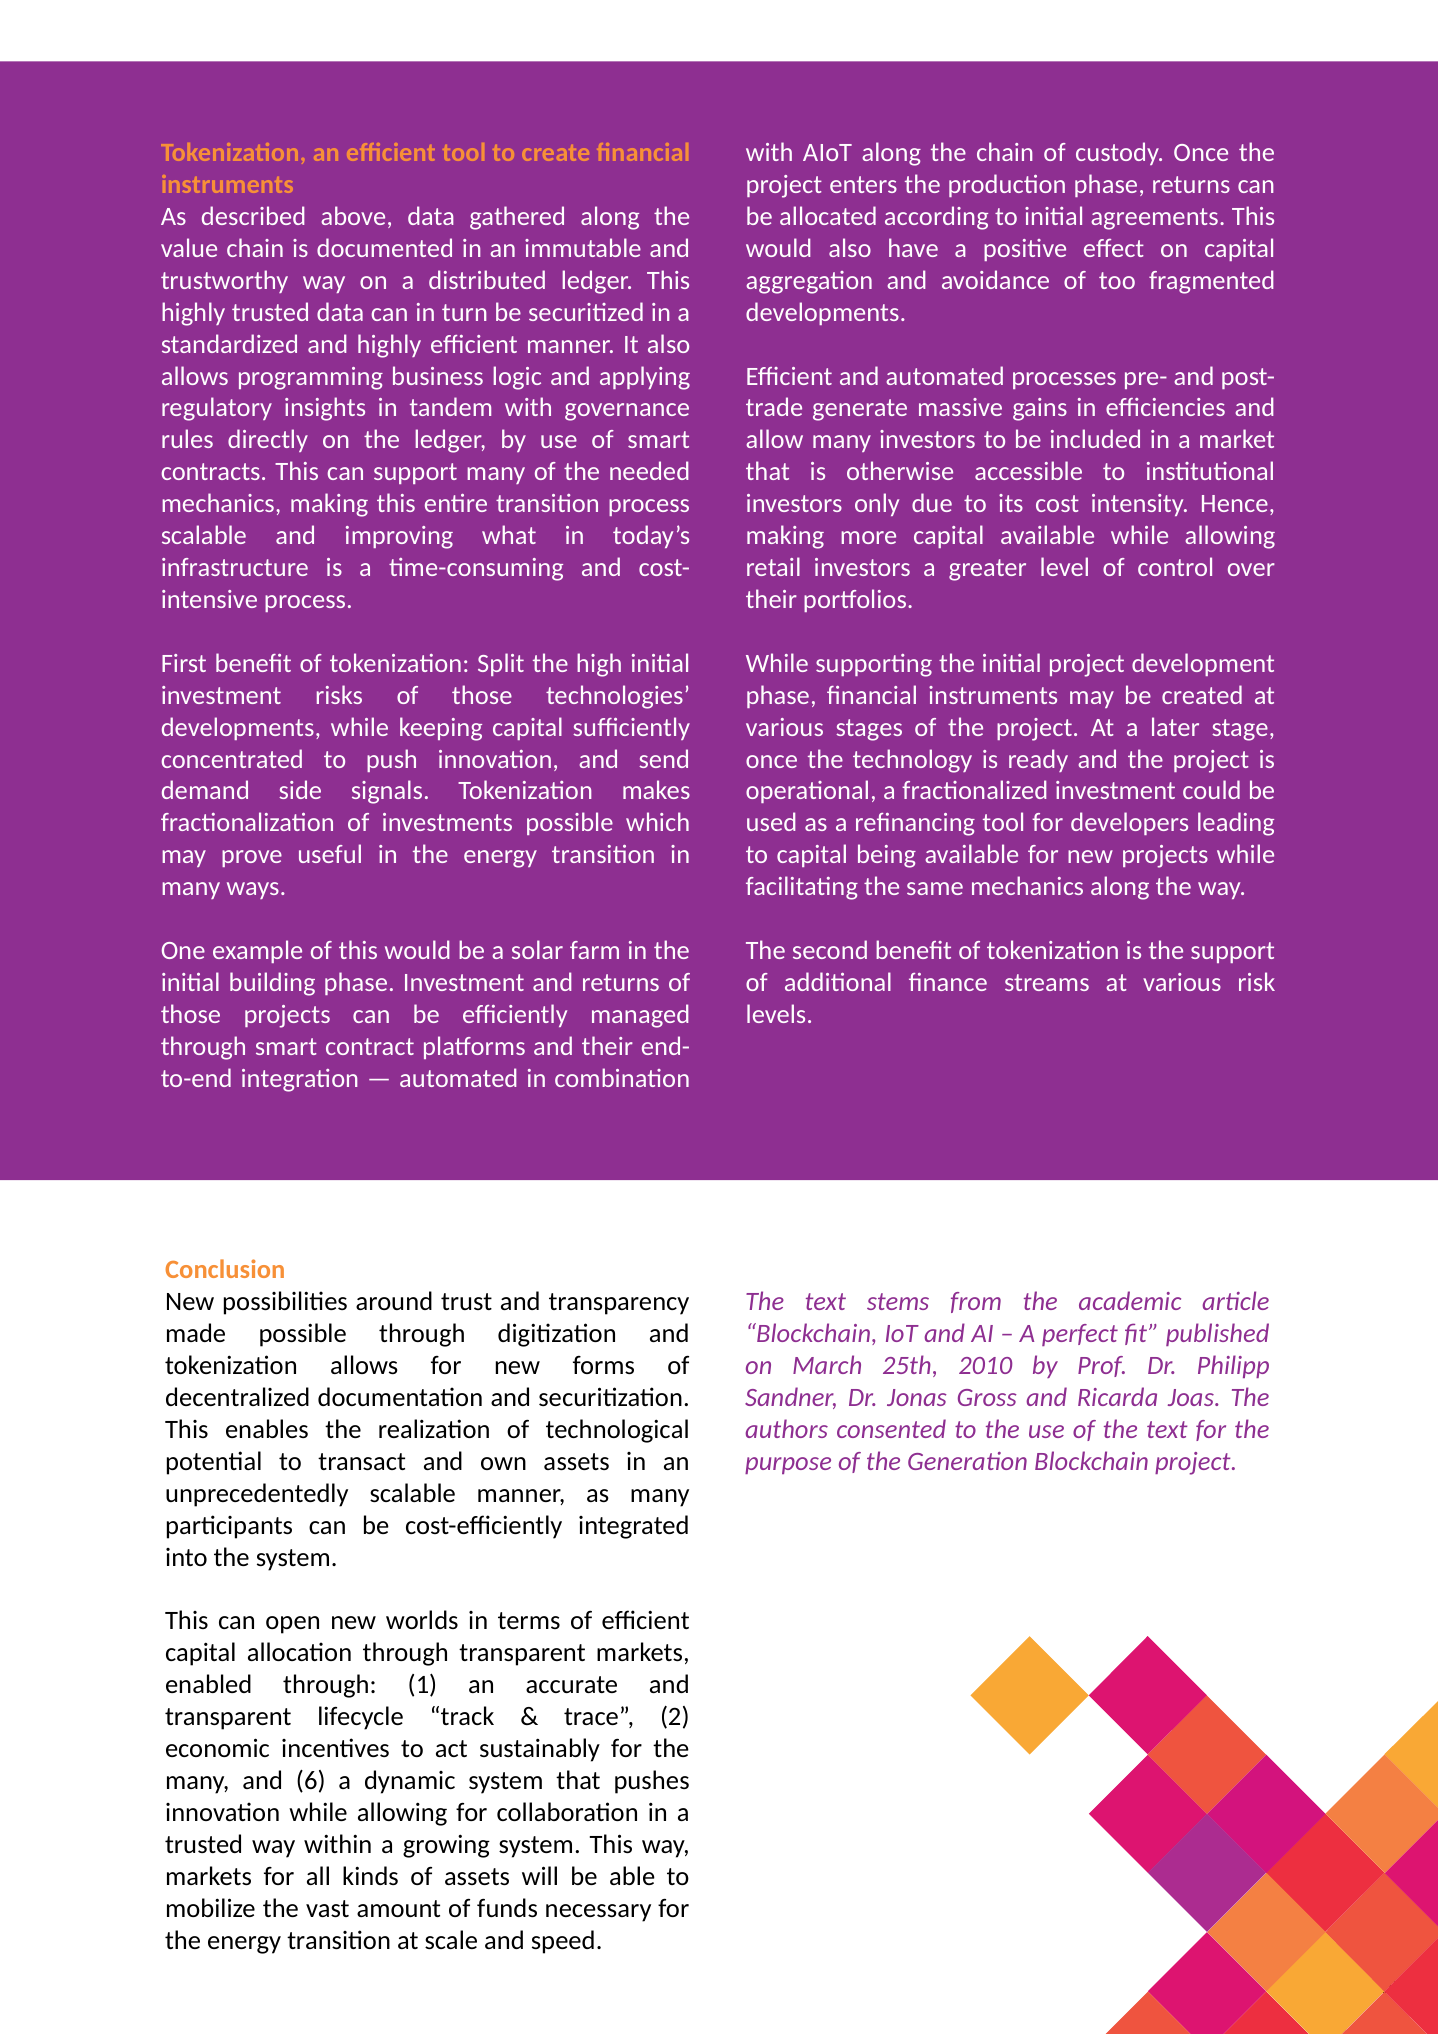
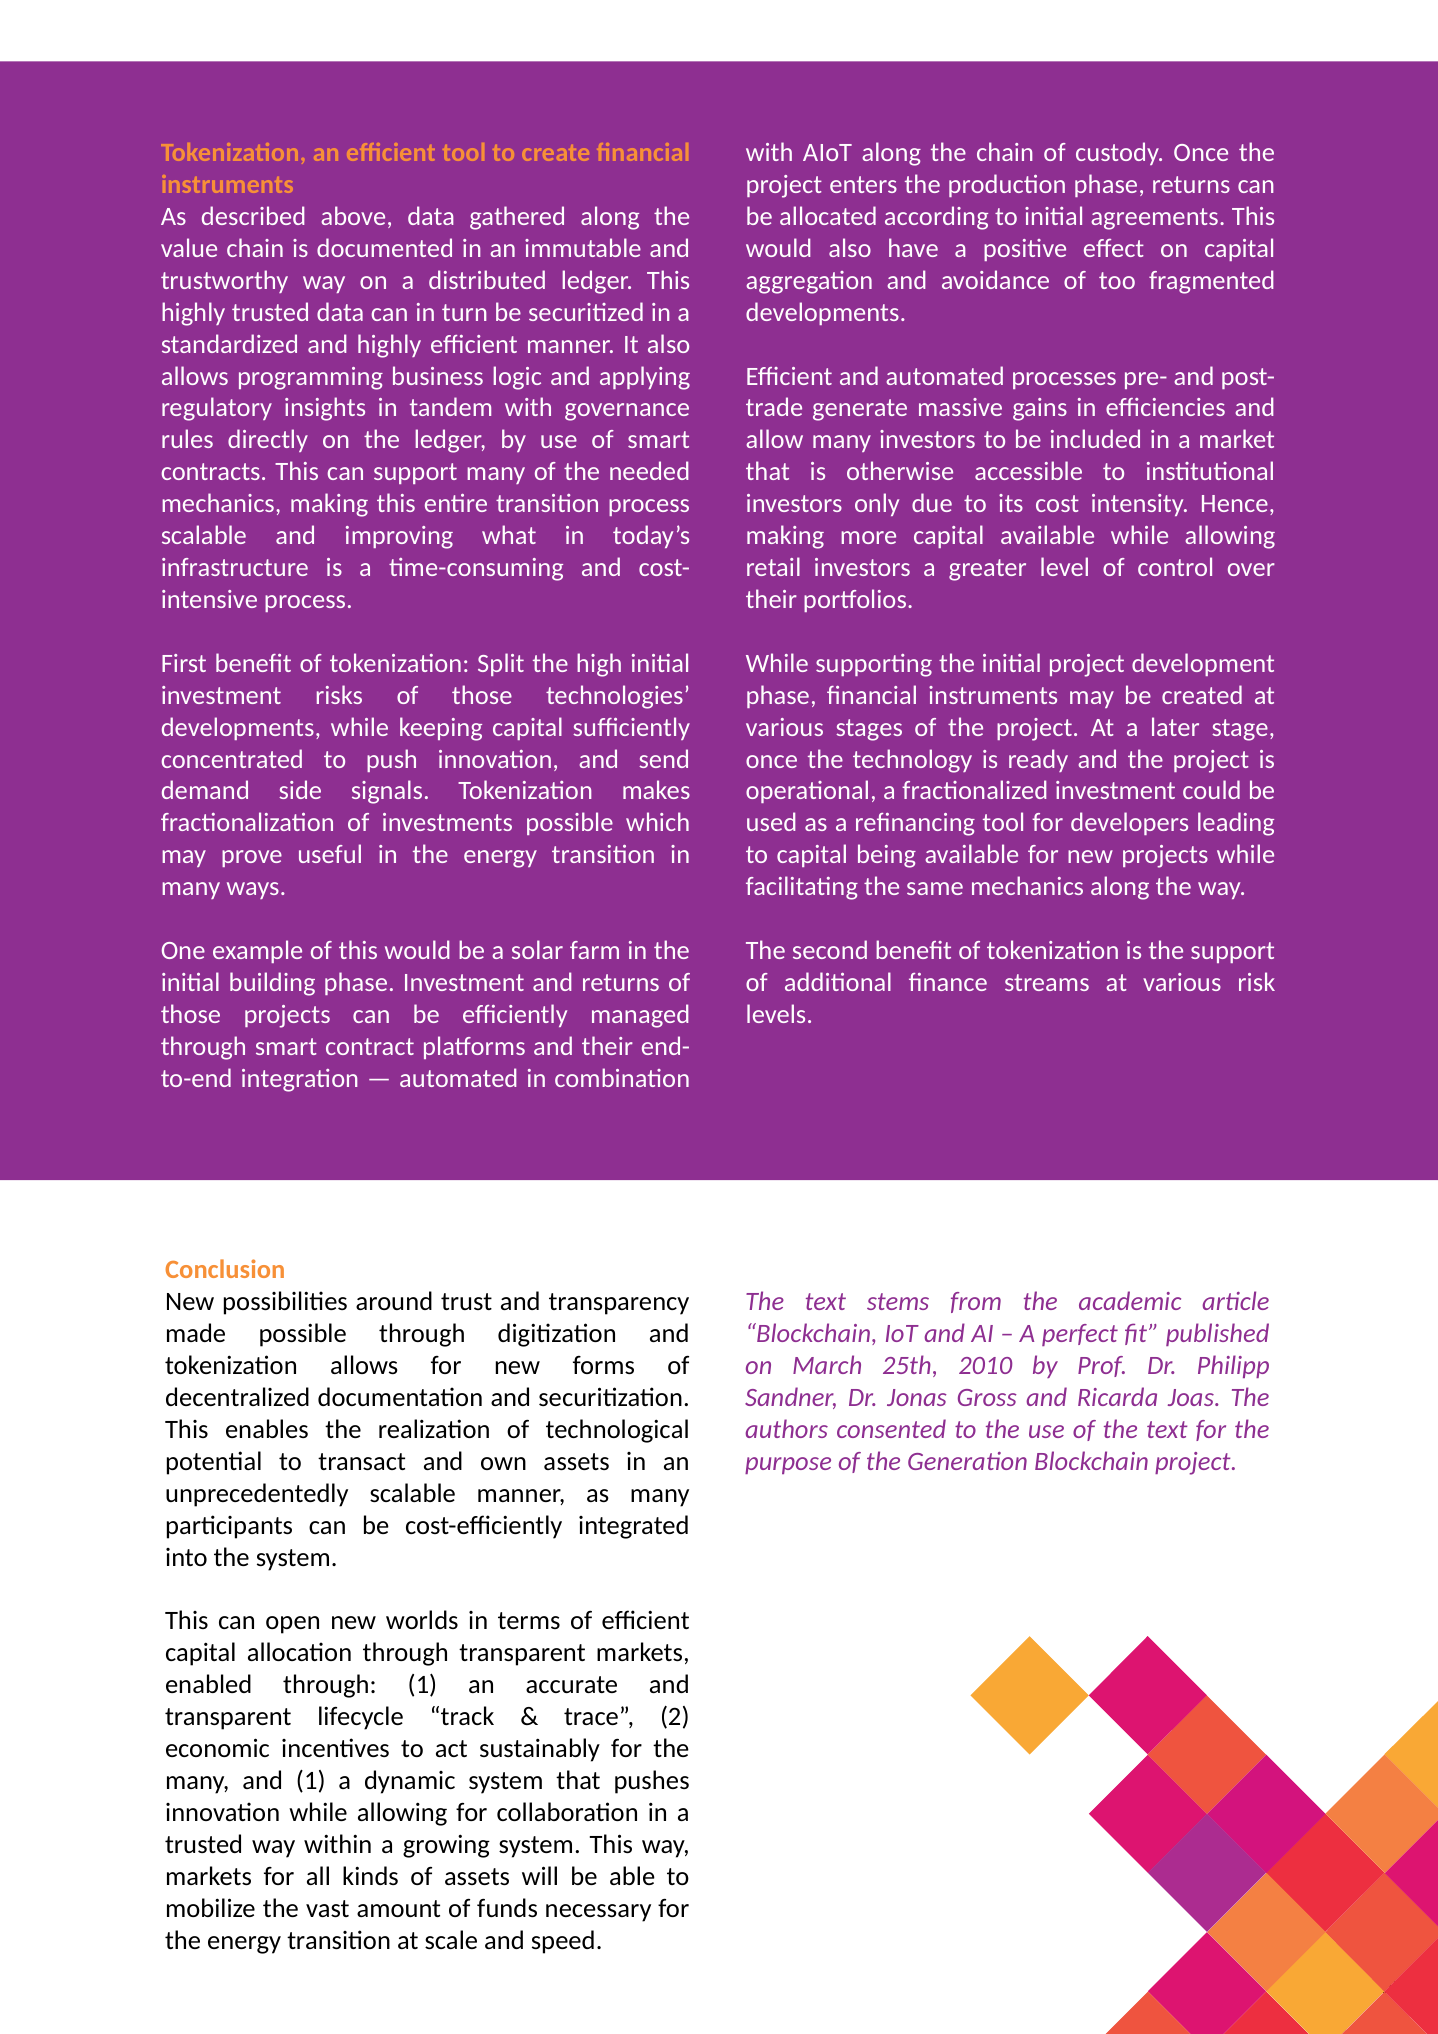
and 6: 6 -> 1 (311, 1781)
